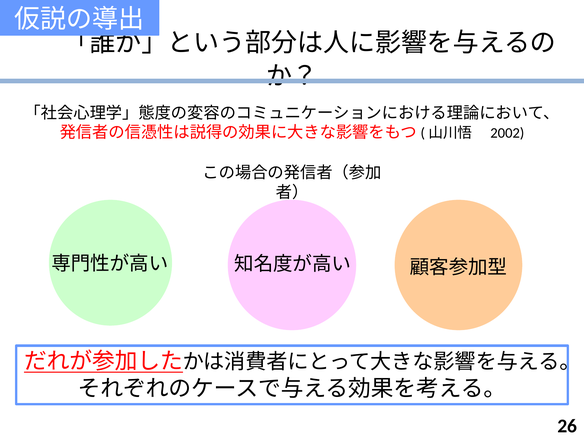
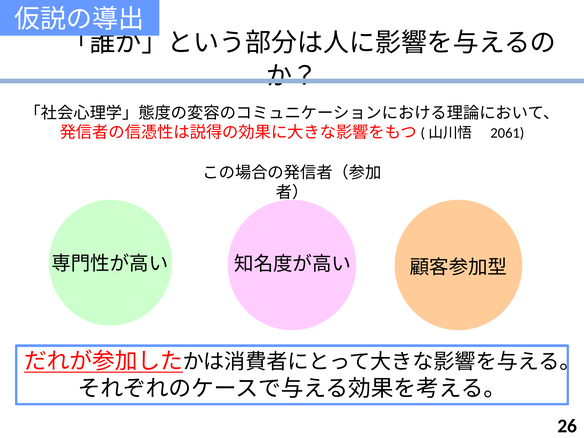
2002: 2002 -> 2061 (507, 133)
